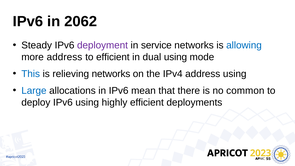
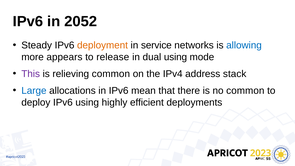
2062: 2062 -> 2052 (81, 21)
deployment colour: purple -> orange (102, 45)
more address: address -> appears (64, 57)
to efficient: efficient -> release (113, 57)
This colour: blue -> purple (31, 74)
relieving networks: networks -> common (111, 74)
address using: using -> stack (235, 74)
